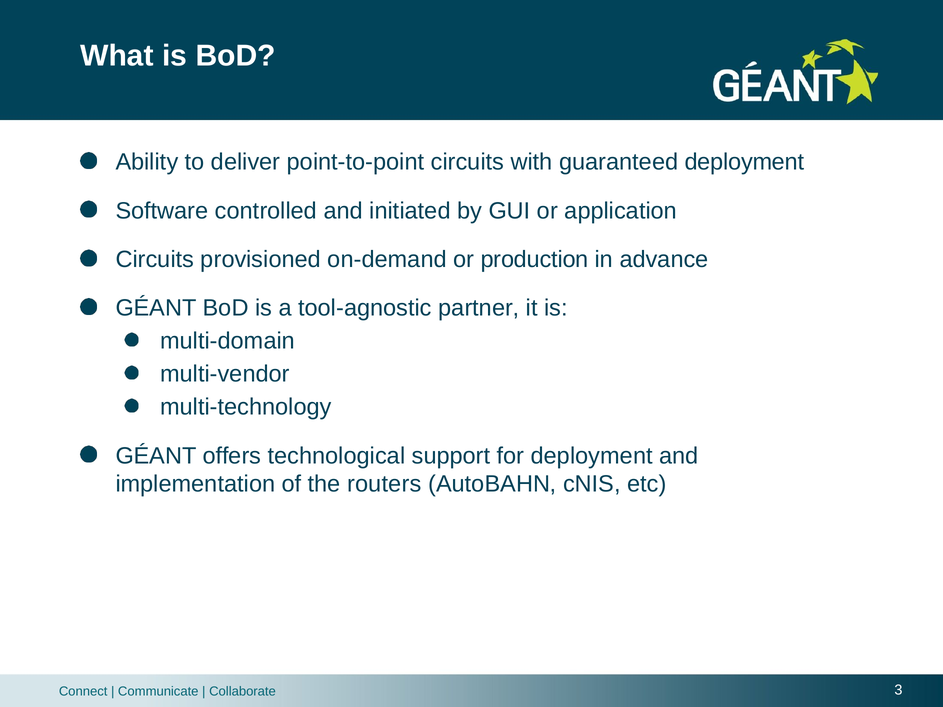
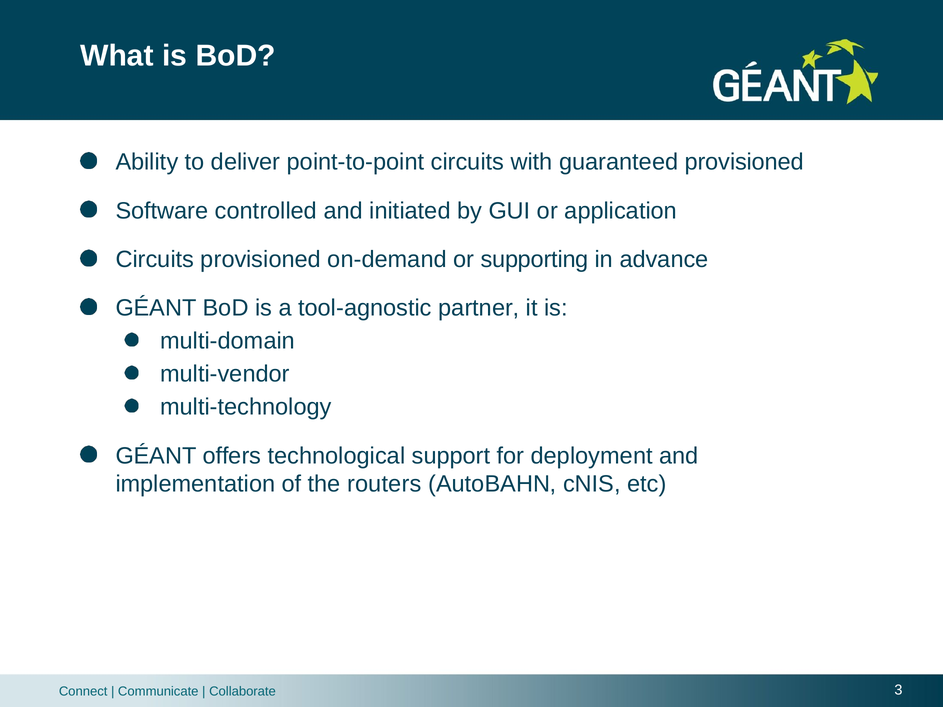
guaranteed deployment: deployment -> provisioned (744, 162)
production: production -> supporting (535, 260)
